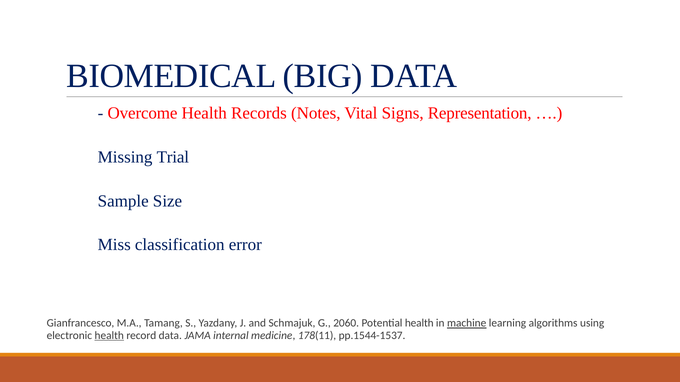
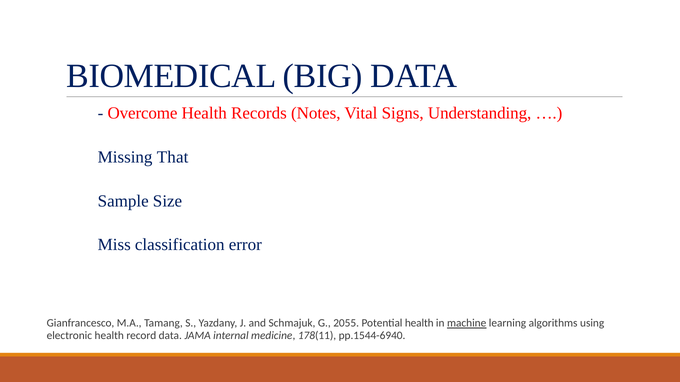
Representation: Representation -> Understanding (480, 113)
Trial: Trial -> That (173, 157)
2060: 2060 -> 2055 (346, 324)
health underline: present -> none (109, 336)
pp.1544-1537: pp.1544-1537 -> pp.1544-6940 (372, 336)
